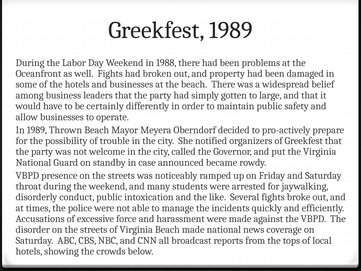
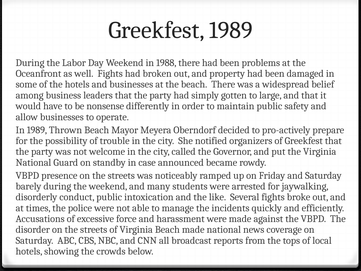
certainly: certainly -> nonsense (105, 106)
throat: throat -> barely (28, 186)
